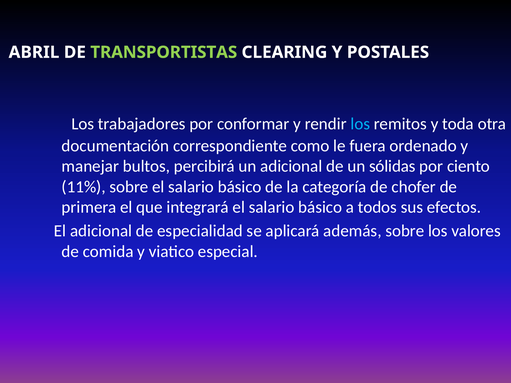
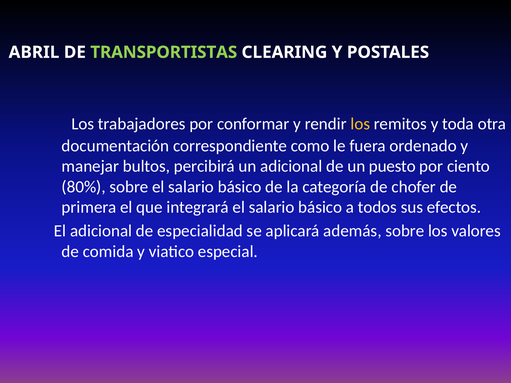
los colour: light blue -> yellow (360, 124)
sólidas: sólidas -> puesto (392, 166)
11%: 11% -> 80% (84, 187)
